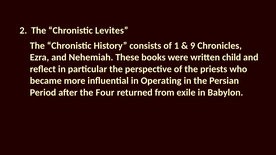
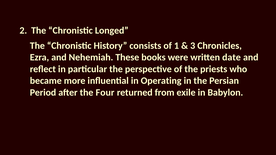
Levites: Levites -> Longed (112, 31)
9: 9 -> 3 (193, 46)
child: child -> date (231, 57)
